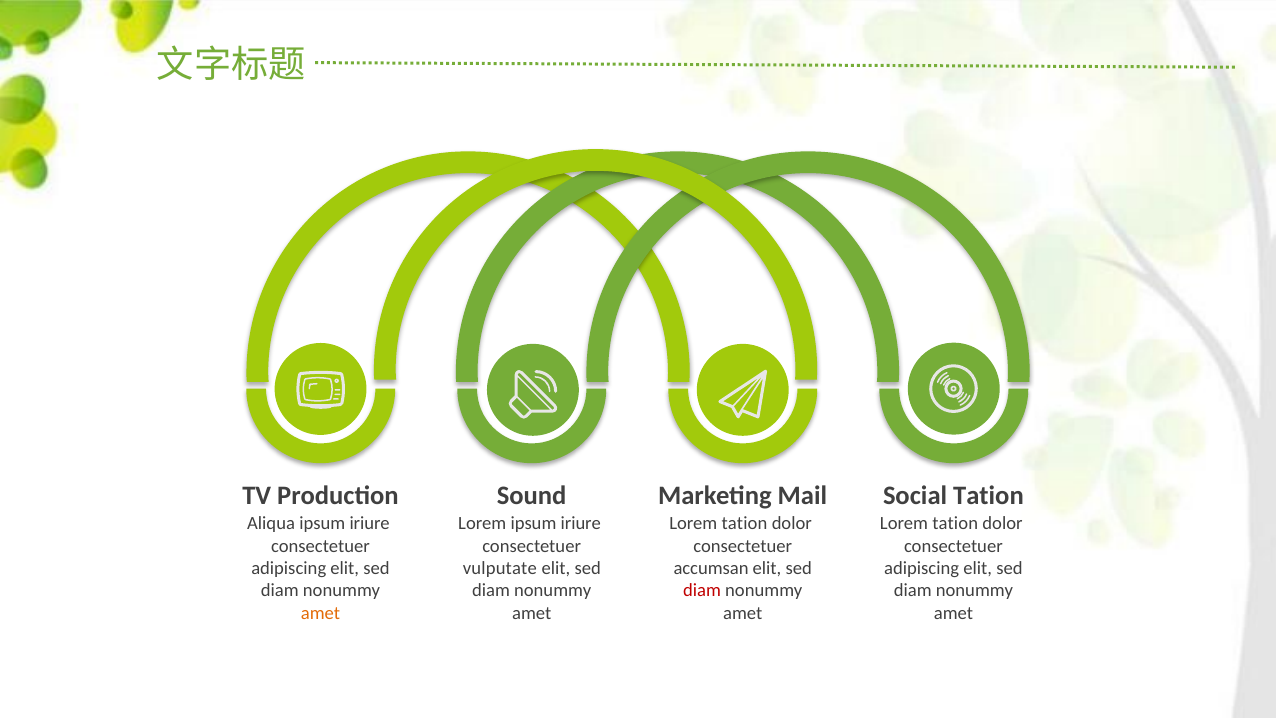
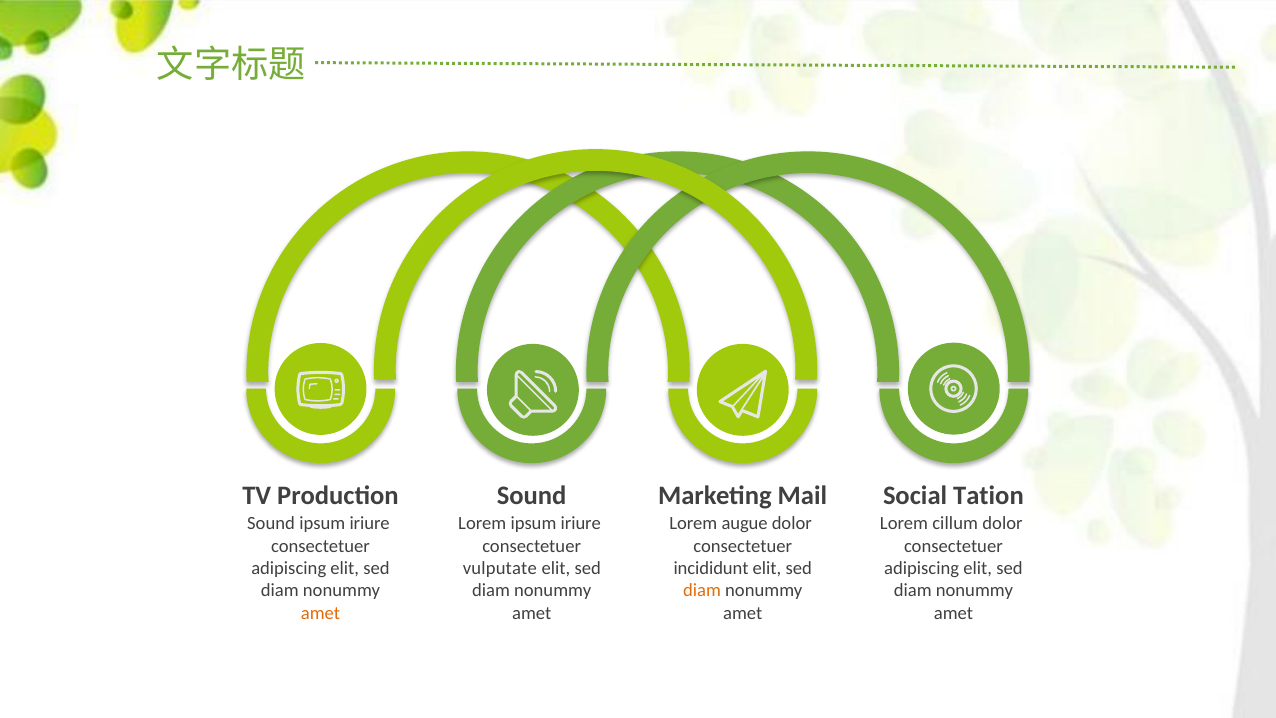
Aliqua: Aliqua -> Sound (271, 523)
tation: tation -> augue (745, 523)
tation: tation -> cillum (955, 523)
accumsan: accumsan -> incididunt (711, 568)
diam colour: red -> orange (702, 590)
